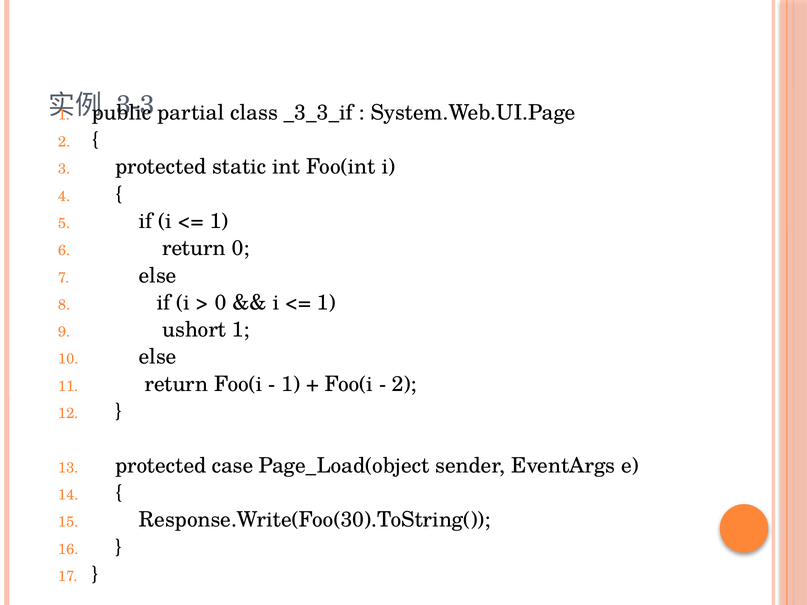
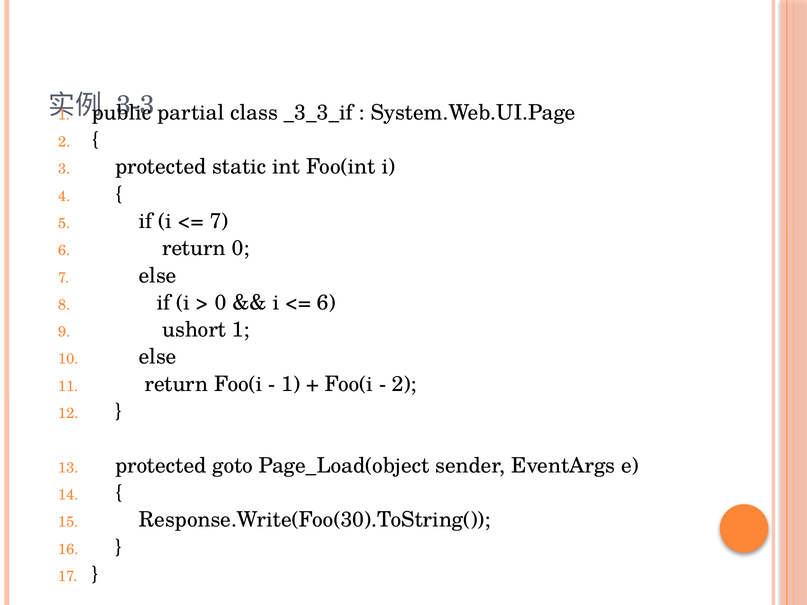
1: 1 -> 7 (219, 221)
1: 1 -> 6 (326, 303)
case: case -> goto (233, 466)
